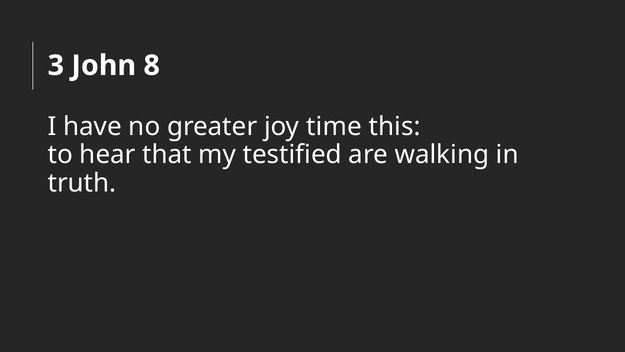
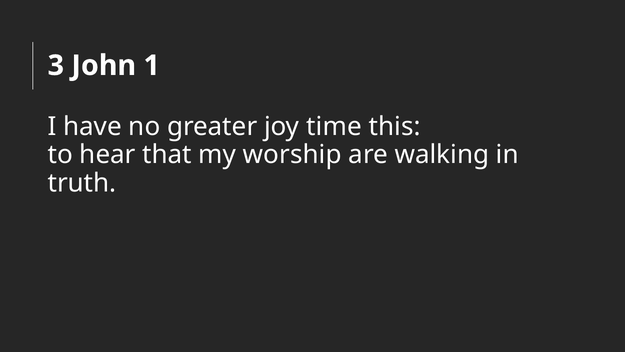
8: 8 -> 1 (152, 65)
testified: testified -> worship (292, 155)
